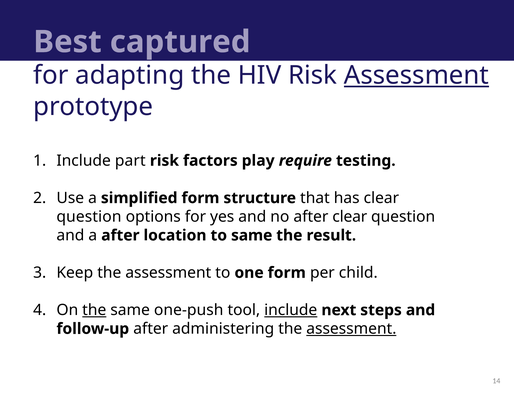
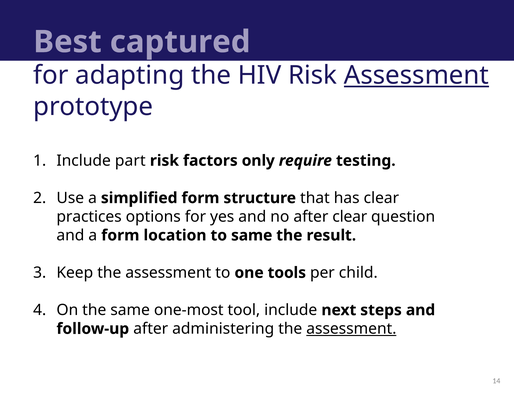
play: play -> only (258, 161)
question: question -> practices (89, 217)
a after: after -> form (120, 235)
one form: form -> tools (287, 273)
the underline: present -> none (94, 310)
one-push: one-push -> one-most (189, 310)
include underline: present -> none (291, 310)
